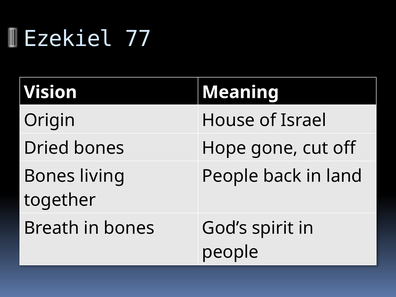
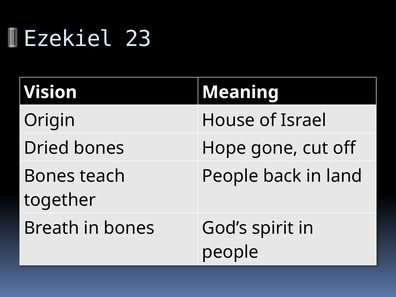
77: 77 -> 23 (138, 39)
living: living -> teach (102, 176)
